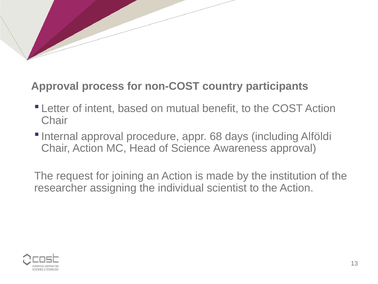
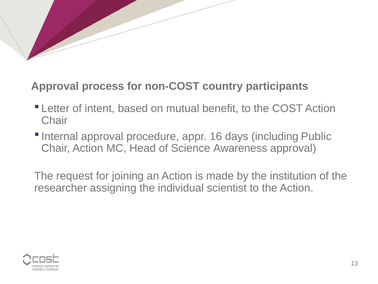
68: 68 -> 16 (216, 136)
Alföldi: Alföldi -> Public (316, 136)
